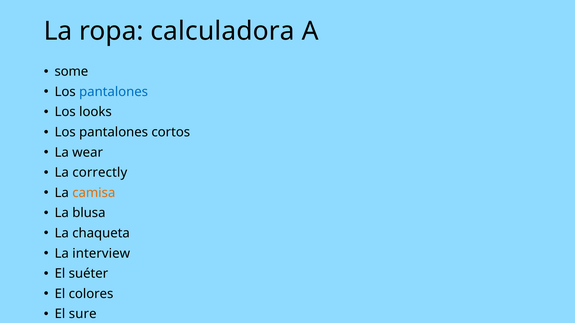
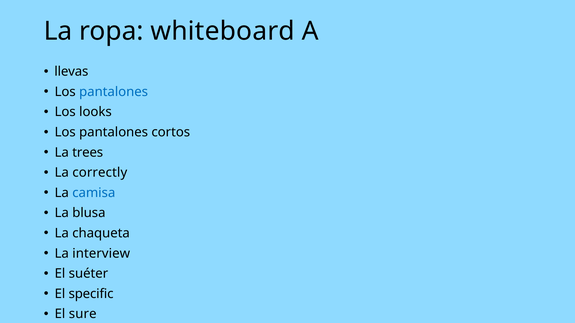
calculadora: calculadora -> whiteboard (223, 31)
some: some -> llevas (71, 72)
wear: wear -> trees (88, 153)
camisa colour: orange -> blue (94, 193)
colores: colores -> specific (91, 294)
